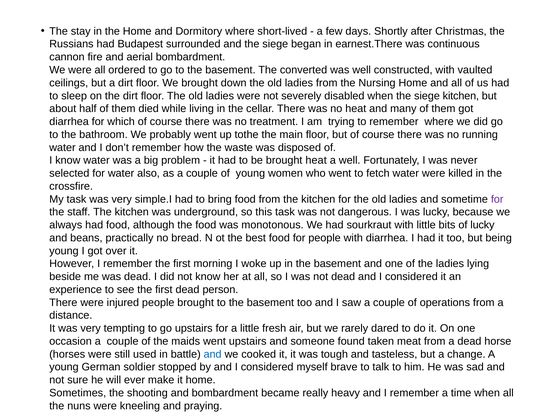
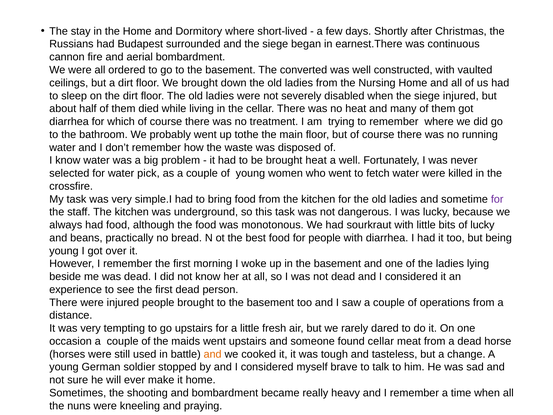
siege kitchen: kitchen -> injured (461, 96)
also: also -> pick (148, 173)
found taken: taken -> cellar (381, 341)
and colour: blue -> orange (213, 354)
